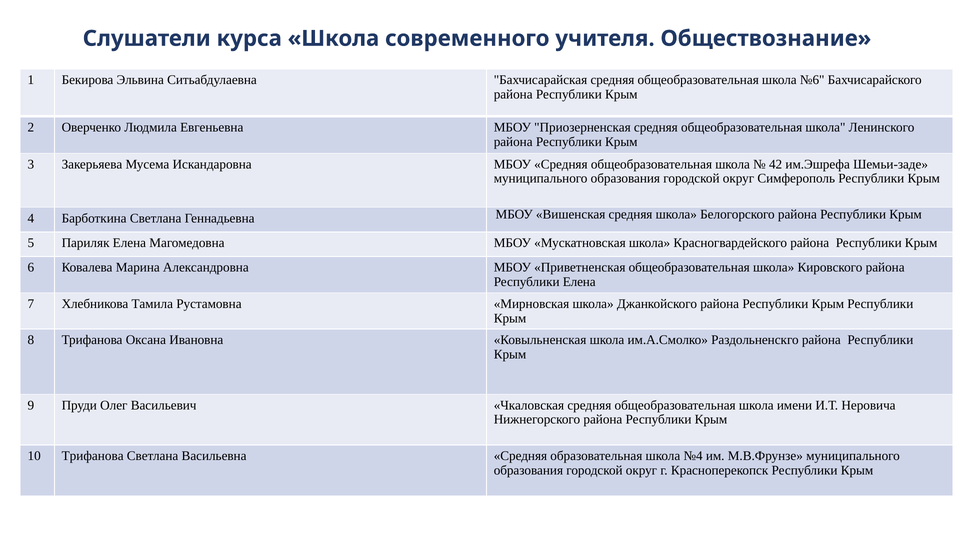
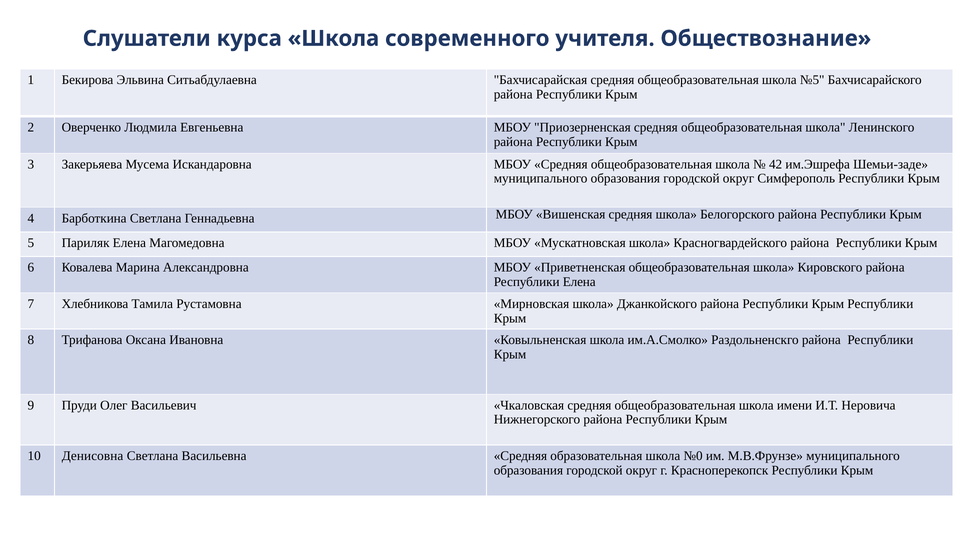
№6: №6 -> №5 (812, 80)
10 Трифанова: Трифанова -> Денисовна (93, 456)
№4: №4 -> №0 (693, 456)
